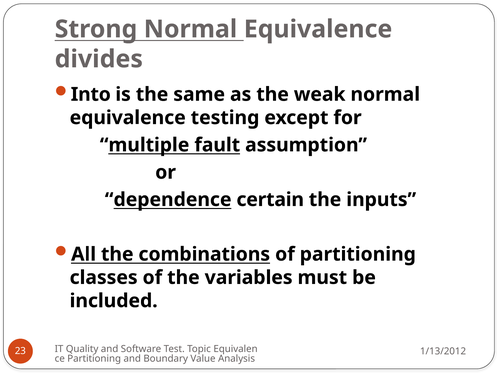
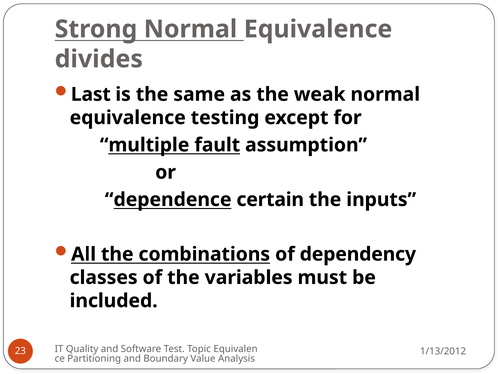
Into: Into -> Last (91, 94)
of partitioning: partitioning -> dependency (358, 254)
